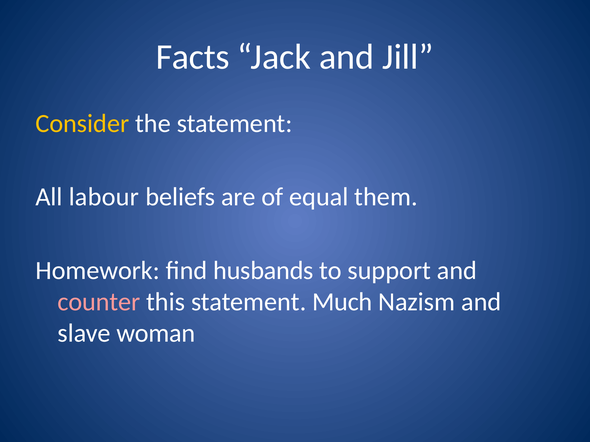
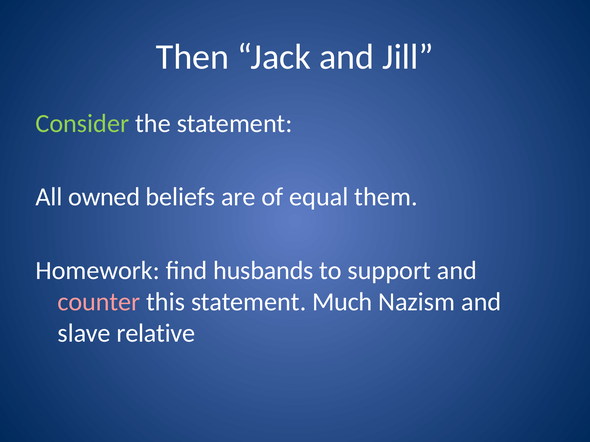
Facts: Facts -> Then (192, 57)
Consider colour: yellow -> light green (82, 124)
labour: labour -> owned (104, 197)
woman: woman -> relative (156, 334)
